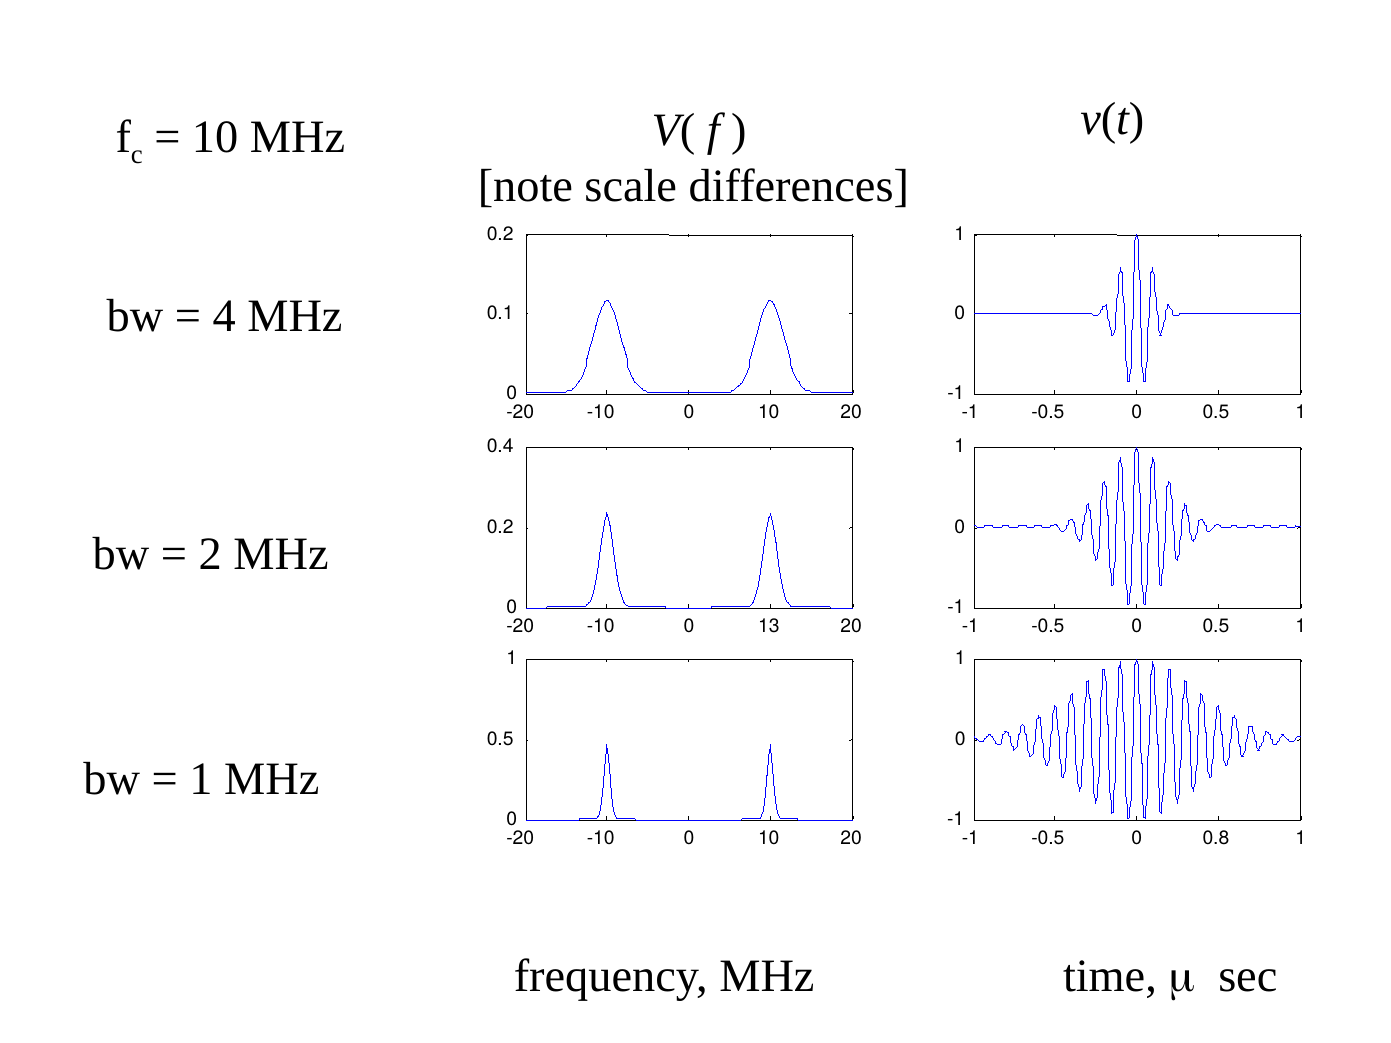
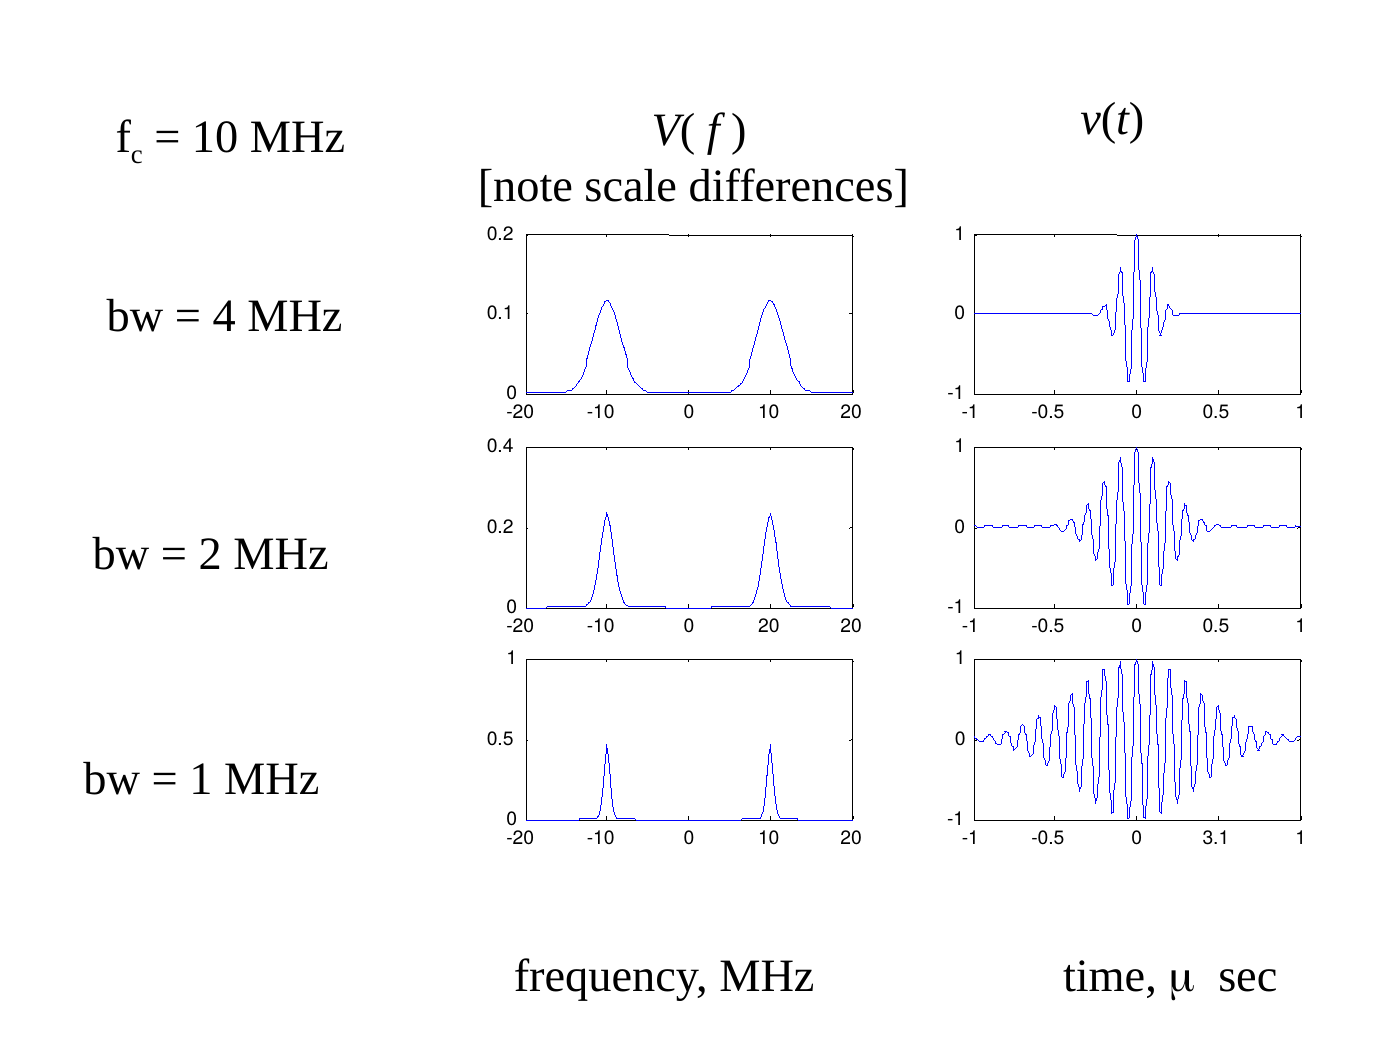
0 13: 13 -> 20 (769, 626)
0.8: 0.8 -> 3.1 (1216, 838)
